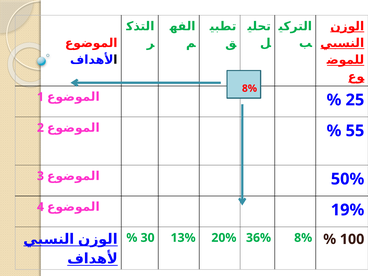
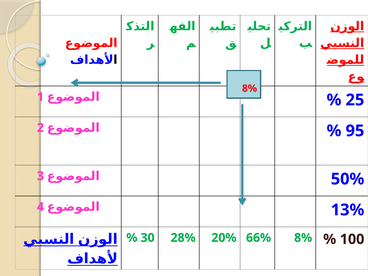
55: 55 -> 95 (355, 131)
19%: 19% -> 13% (348, 210)
13%: 13% -> 28% (183, 238)
36%: 36% -> 66% (259, 238)
